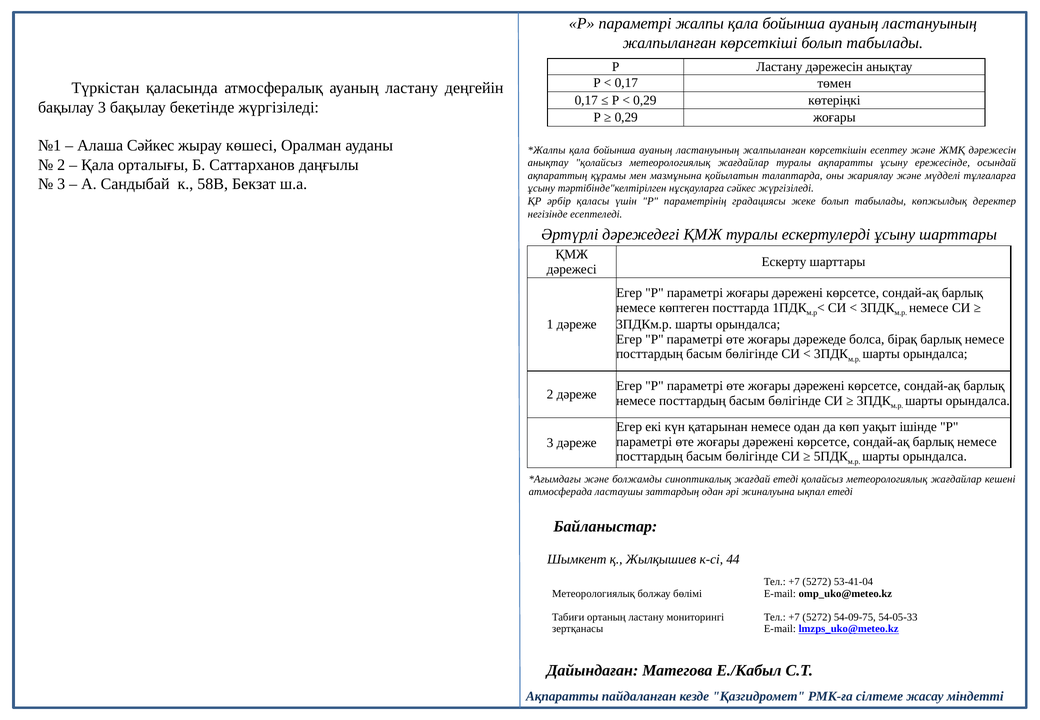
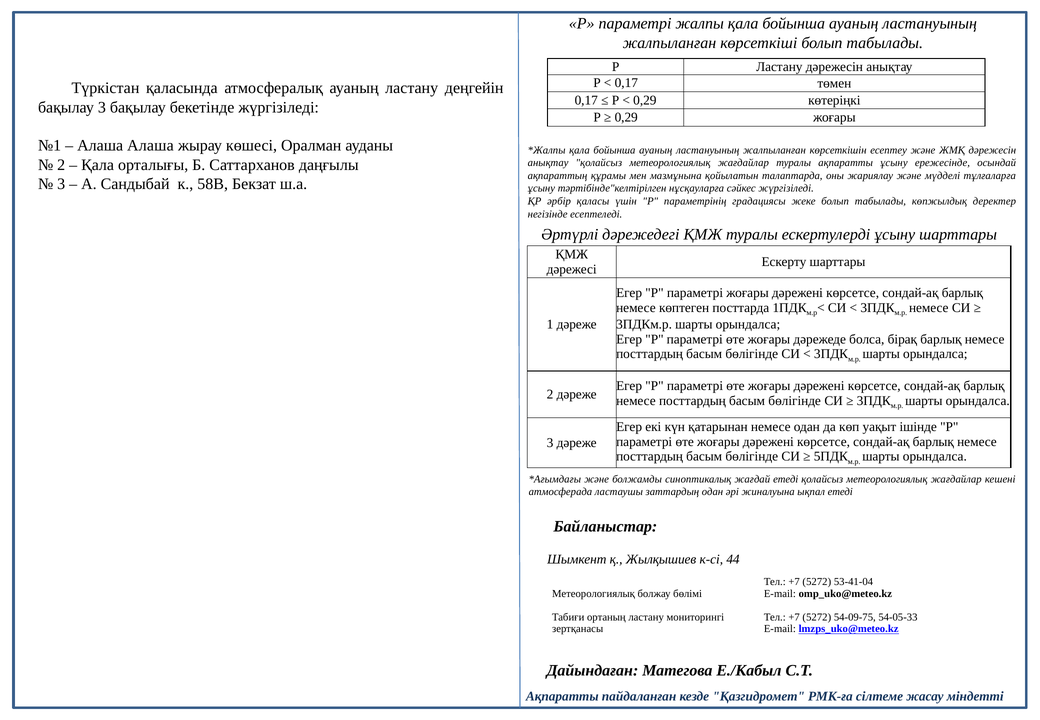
Алаша Сәйкес: Сәйкес -> Алаша (150, 146)
